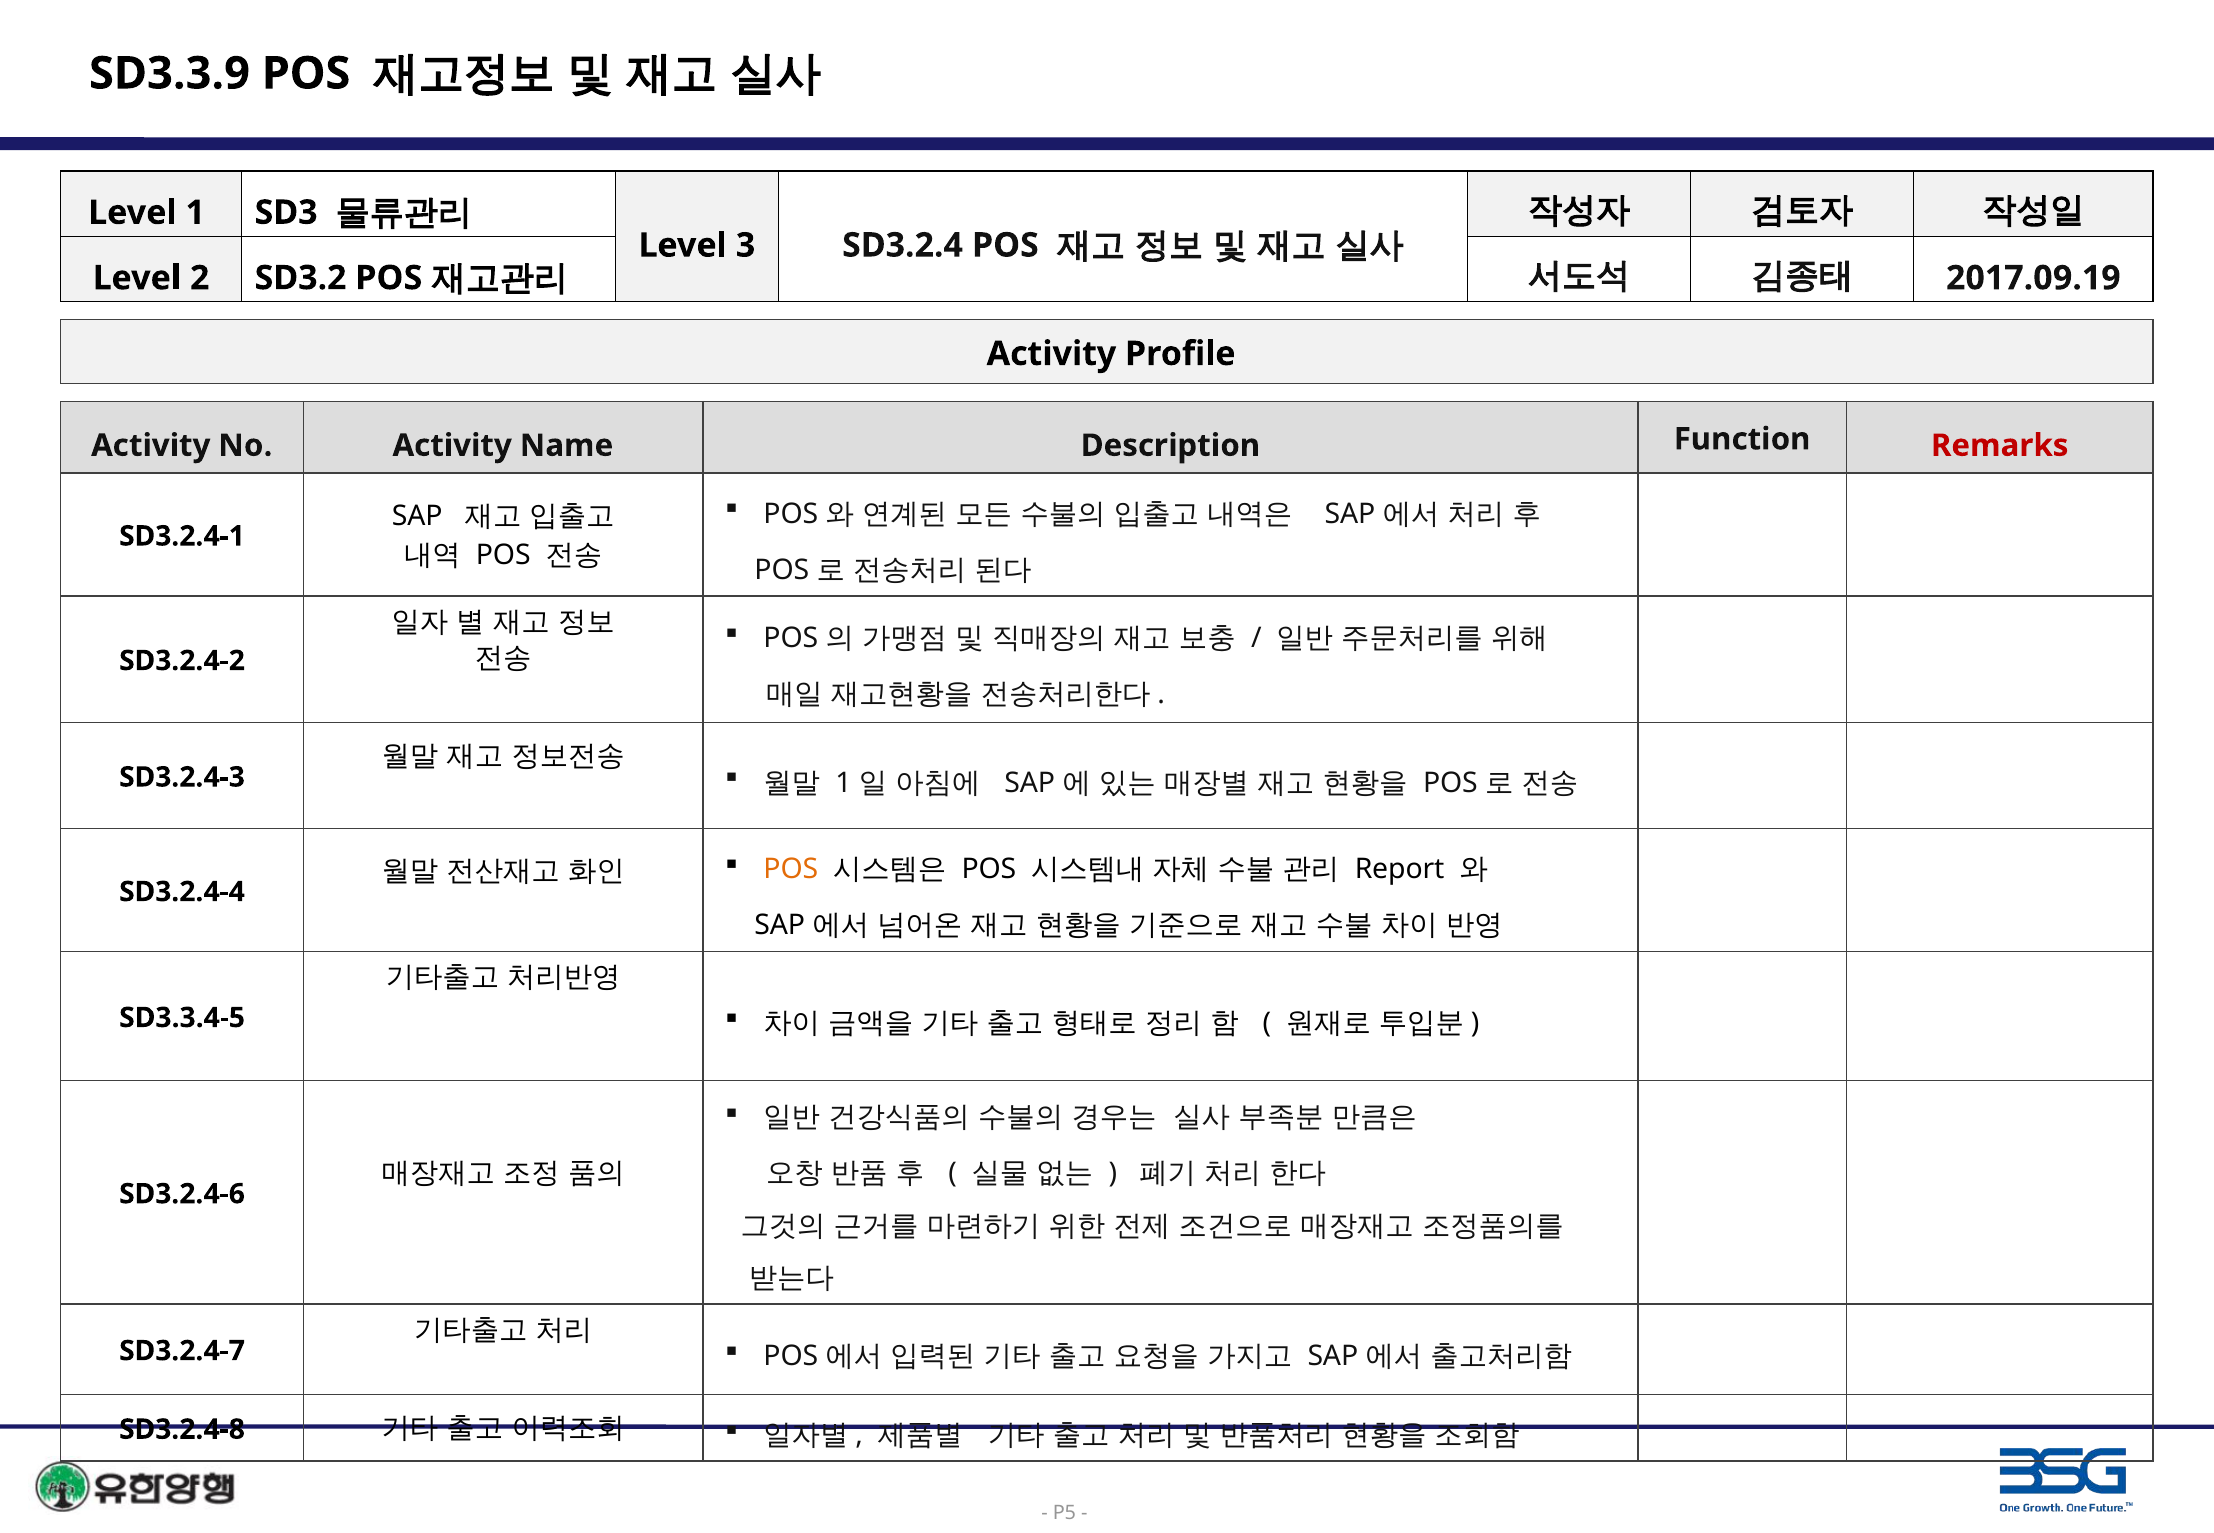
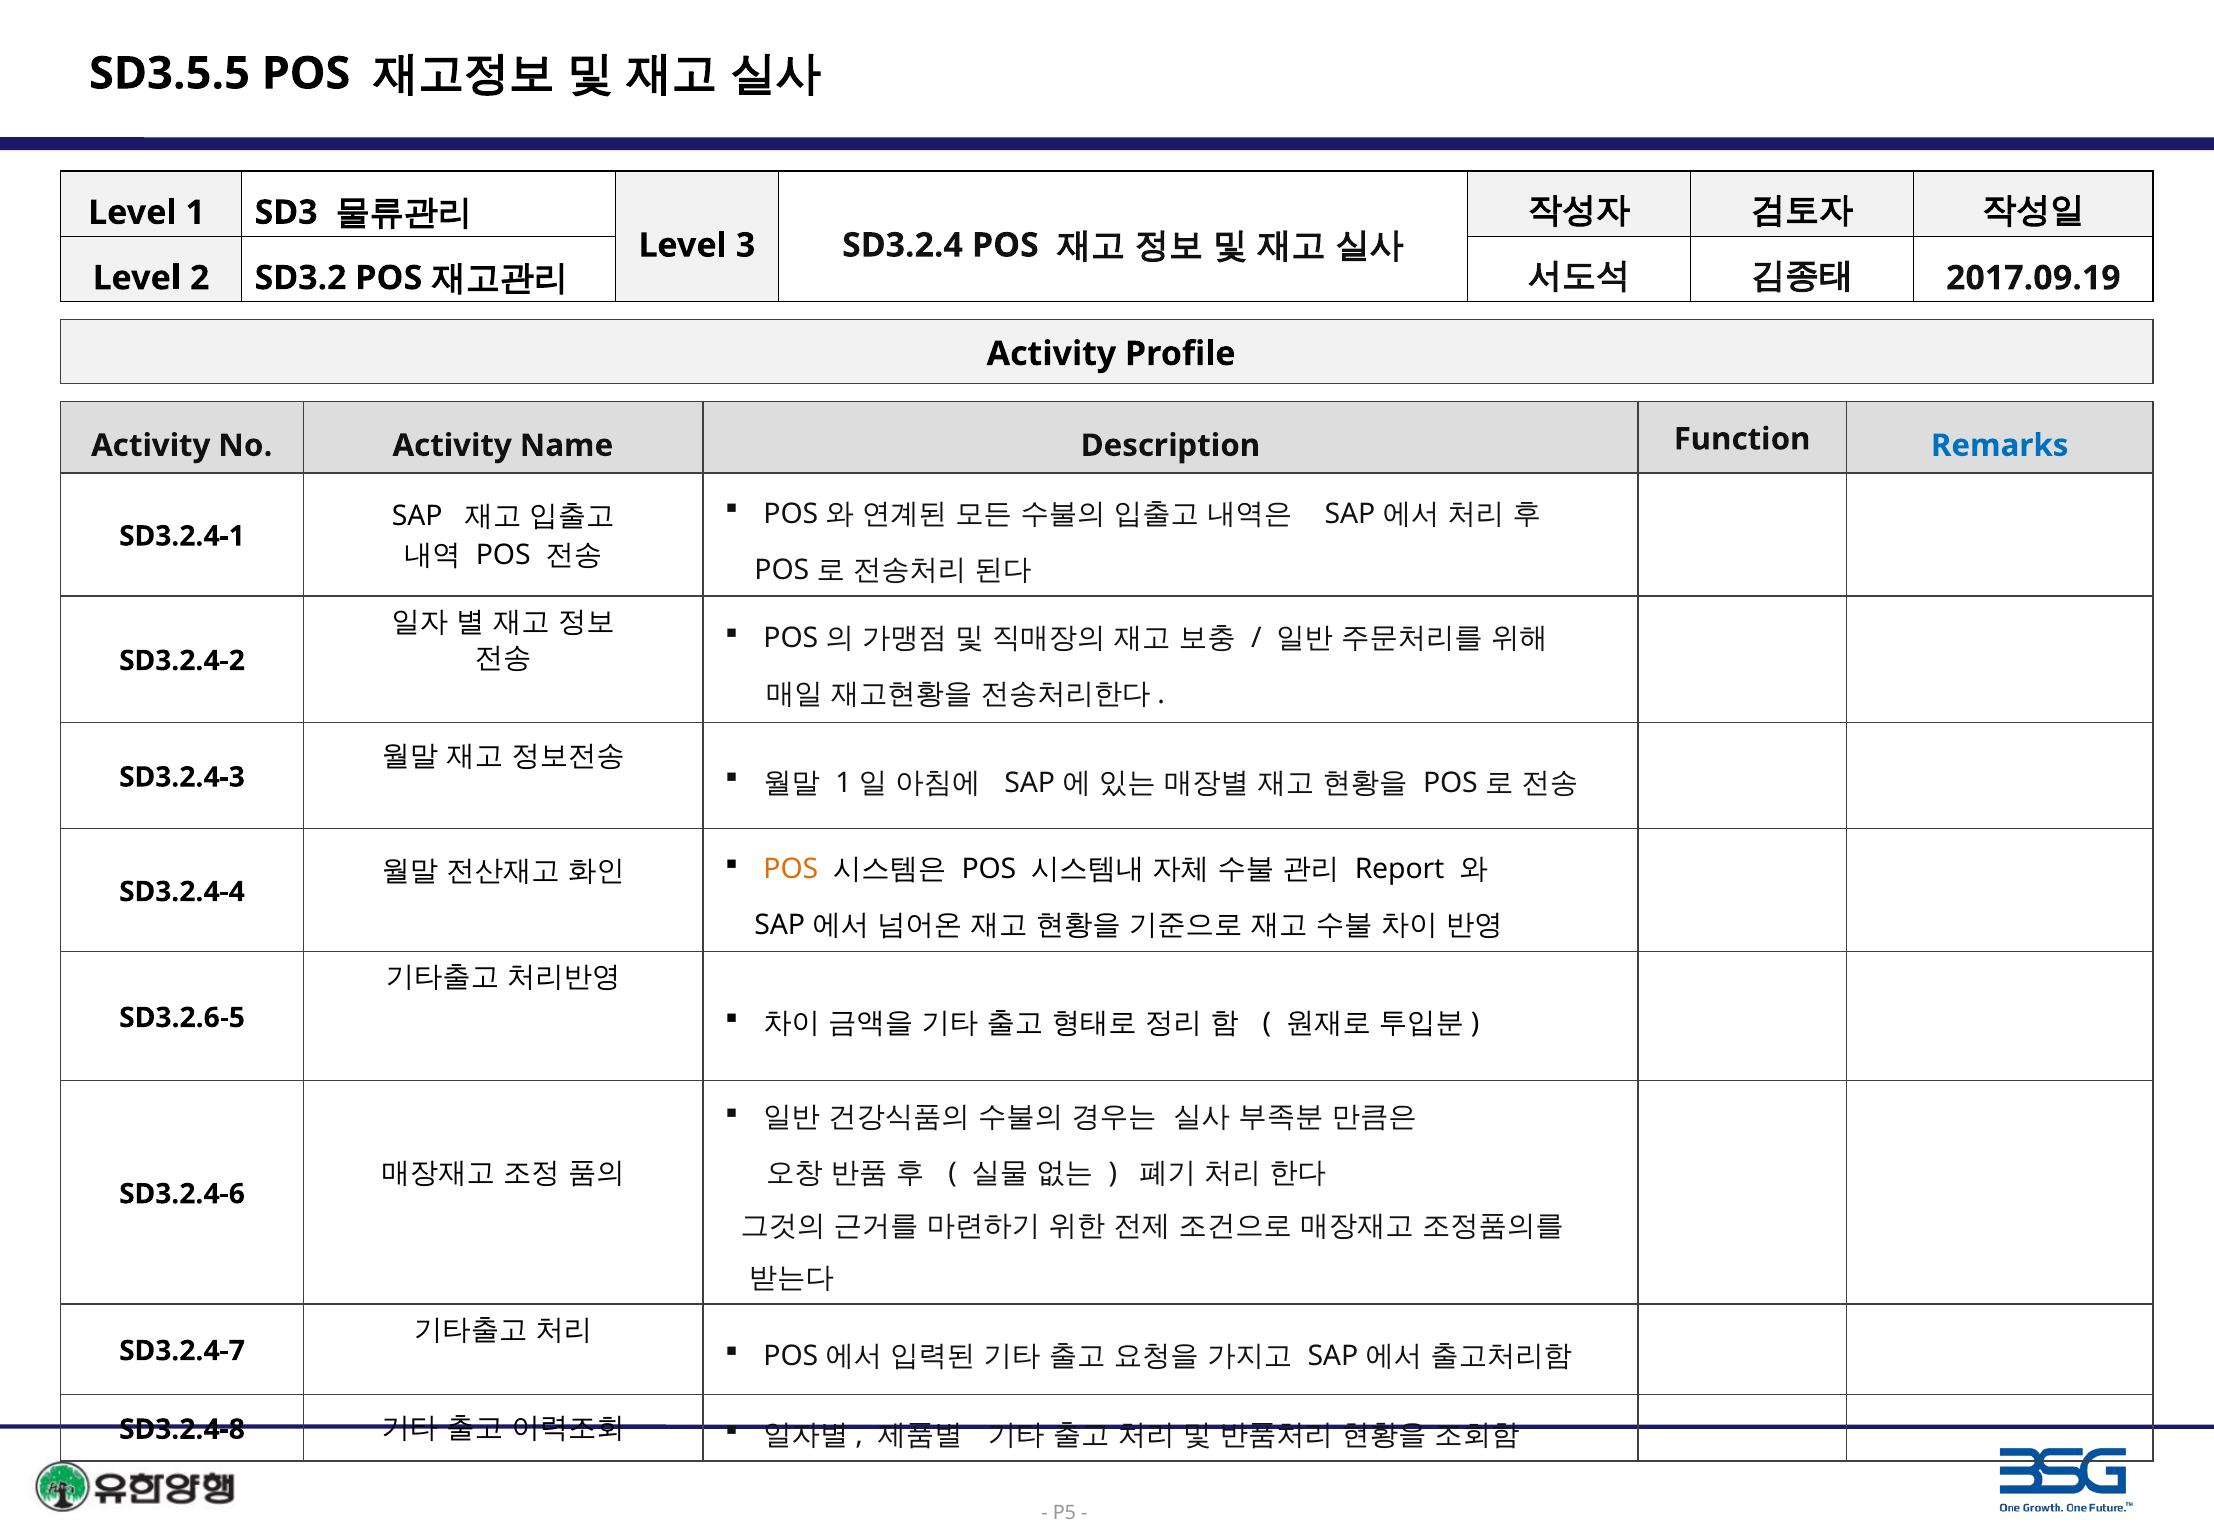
SD3.3.9: SD3.3.9 -> SD3.5.5 (169, 74)
Remarks colour: red -> blue (2000, 446)
SD3.3.4-5: SD3.3.4-5 -> SD3.2.6-5 (182, 1018)
